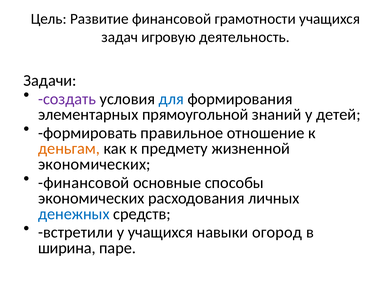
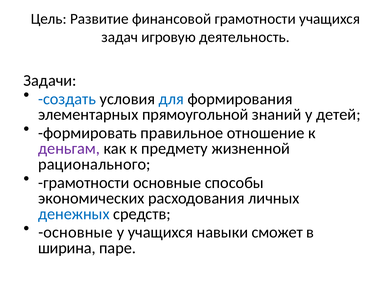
создать colour: purple -> blue (67, 99)
деньгам colour: orange -> purple (69, 149)
экономических: экономических -> рационального (94, 164)
финансовой: финансовой -> грамотности (84, 183)
встретили: встретили -> основные (76, 232)
огород: огород -> сможет (277, 232)
